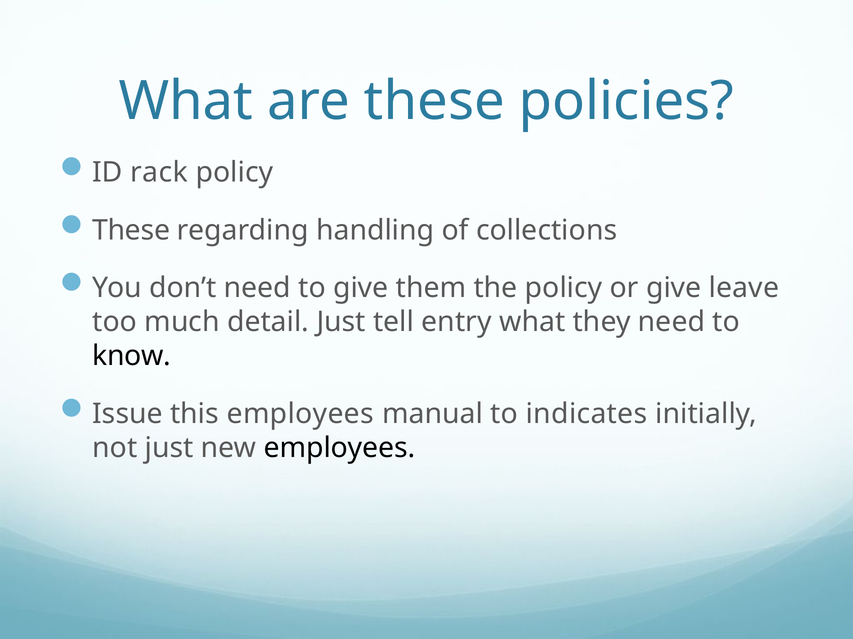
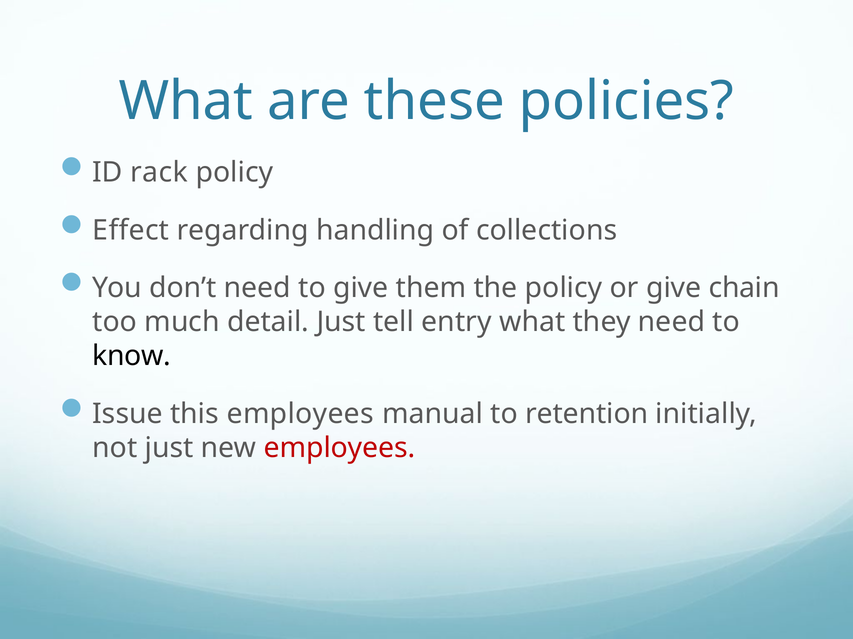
These: These -> Effect (131, 230)
leave: leave -> chain (744, 288)
indicates: indicates -> retention (587, 414)
employees colour: black -> red (340, 448)
